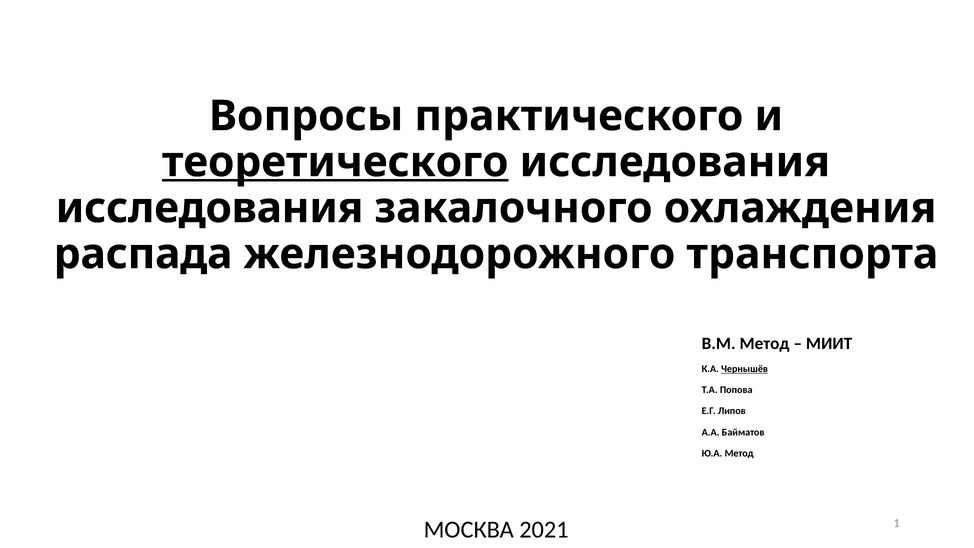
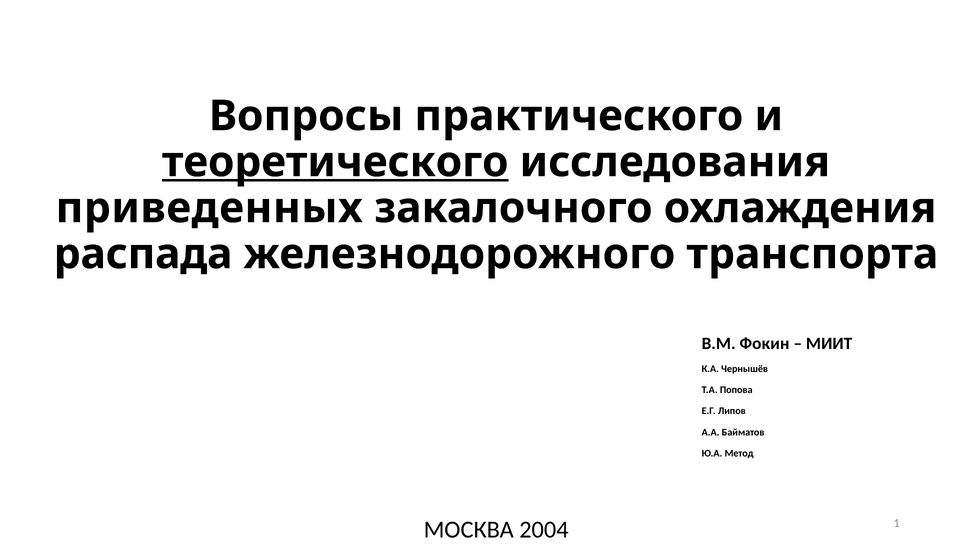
исследования: исследования -> приведенных (209, 208)
В.М Метод: Метод -> Фокин (764, 344)
Чернышёв underline: present -> none (745, 369)
2021: 2021 -> 2004 (544, 530)
